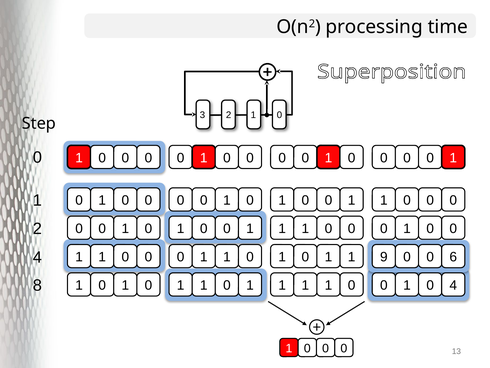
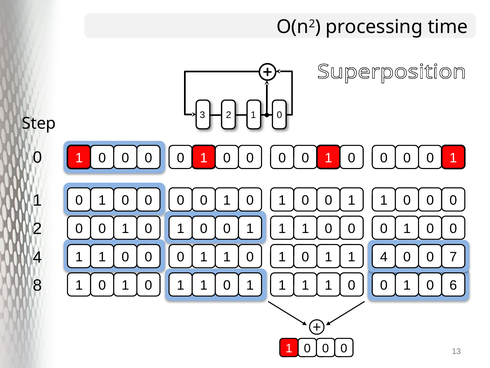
1 9: 9 -> 4 (384, 257)
6: 6 -> 7 (453, 257)
0 4: 4 -> 6 (453, 285)
